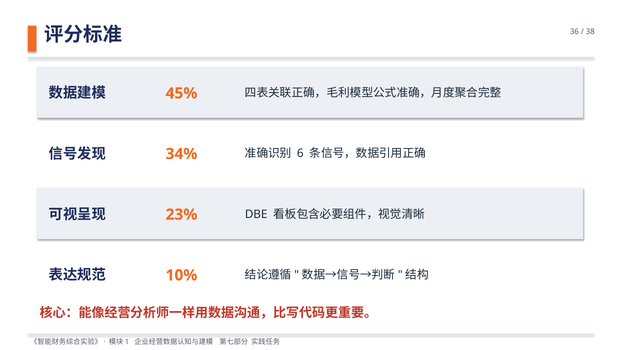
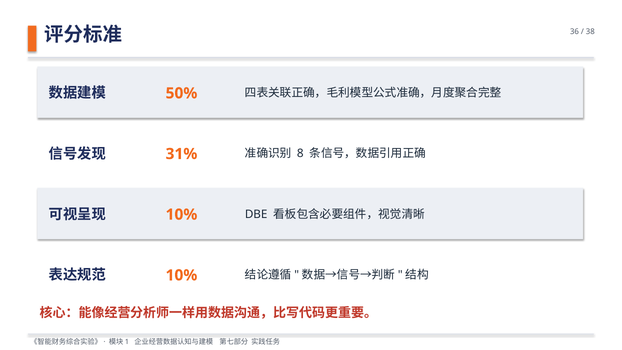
45%: 45% -> 50% (181, 93)
34%: 34% -> 31% (181, 154)
6: 6 -> 8 (300, 154)
23%: 23% -> 10% (181, 215)
